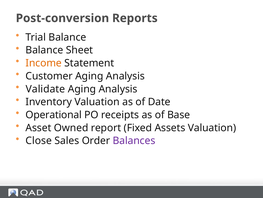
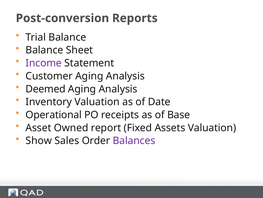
Income colour: orange -> purple (44, 63)
Validate: Validate -> Deemed (46, 89)
Close: Close -> Show (39, 140)
